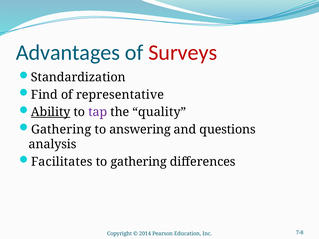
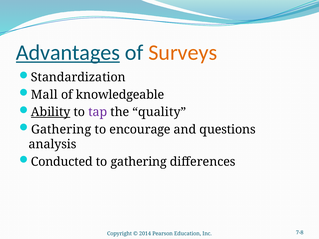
Advantages underline: none -> present (68, 53)
Surveys colour: red -> orange (183, 53)
Find: Find -> Mall (44, 95)
representative: representative -> knowledgeable (120, 95)
answering: answering -> encourage (140, 130)
Facilitates: Facilitates -> Conducted (62, 162)
